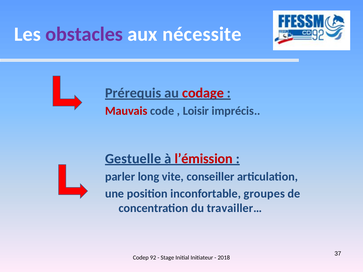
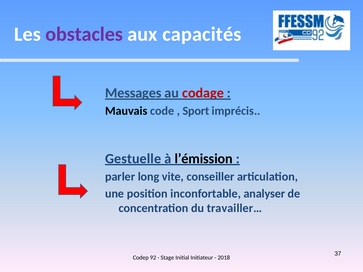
nécessite: nécessite -> capacités (202, 34)
Prérequis: Prérequis -> Messages (133, 93)
Mauvais colour: red -> black (126, 111)
Loisir: Loisir -> Sport (196, 111)
l’émission colour: red -> black (204, 159)
groupes: groupes -> analyser (264, 194)
